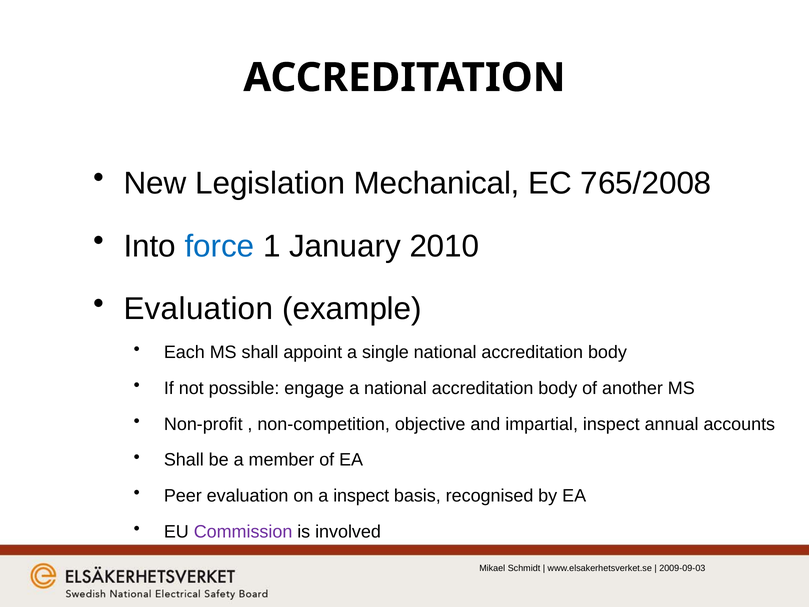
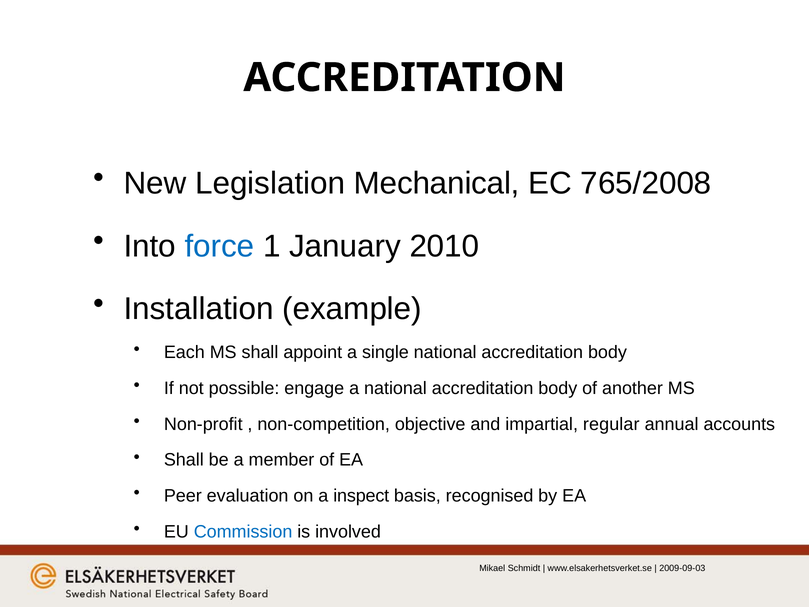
Evaluation: Evaluation -> Installation (199, 309)
impartial inspect: inspect -> regular (611, 424)
Commission colour: purple -> blue (243, 532)
